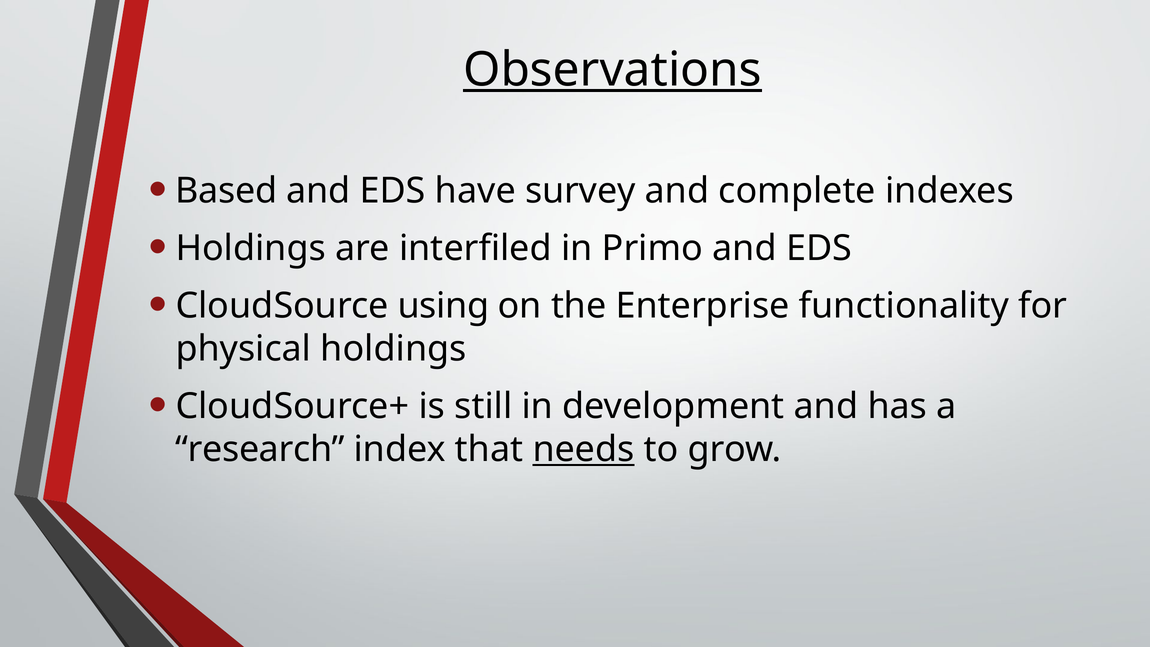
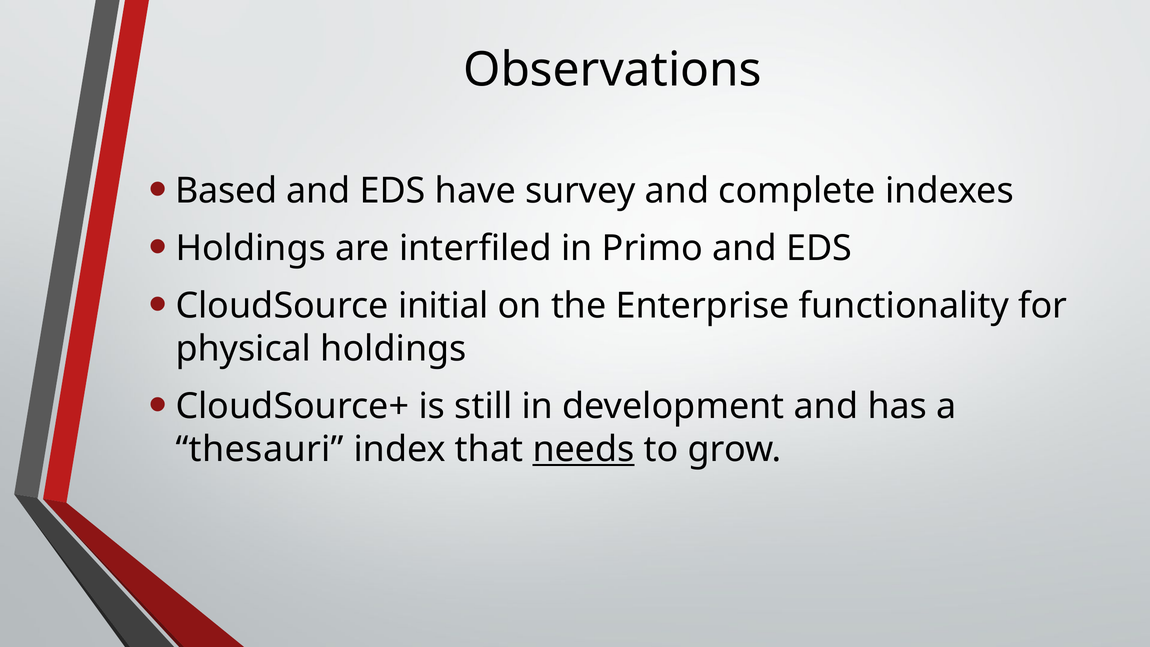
Observations underline: present -> none (612, 70)
using: using -> initial (443, 306)
research: research -> thesauri (260, 449)
